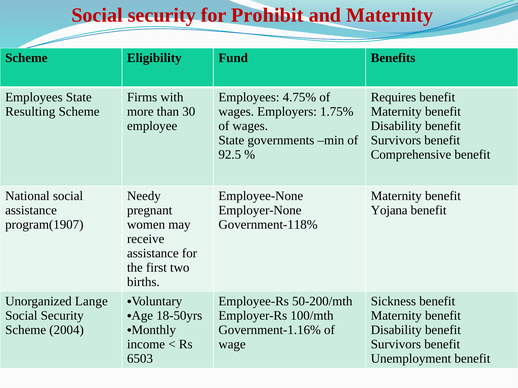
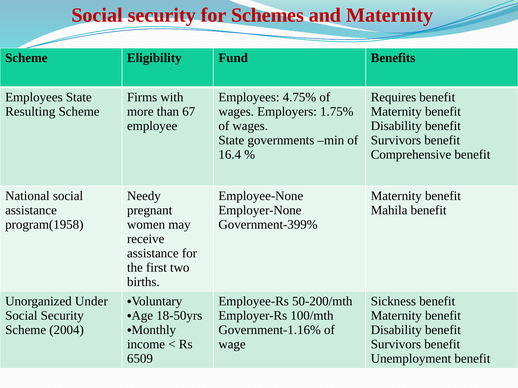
Prohibit: Prohibit -> Schemes (268, 15)
30: 30 -> 67 (189, 112)
92.5: 92.5 -> 16.4 (230, 155)
Yojana: Yojana -> Mahila (389, 211)
program(1907: program(1907 -> program(1958 (44, 225)
Government-118%: Government-118% -> Government-399% (268, 225)
Lange: Lange -> Under (91, 302)
6503: 6503 -> 6509 (140, 359)
